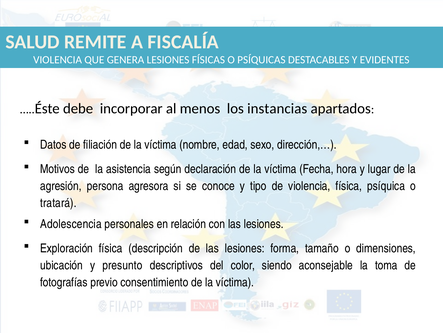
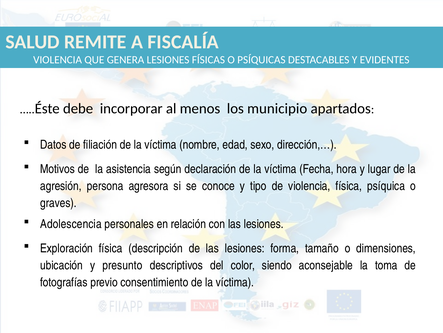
instancias: instancias -> municipio (277, 108)
tratará: tratará -> graves (58, 203)
